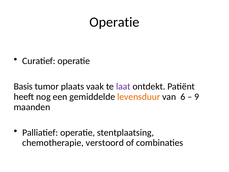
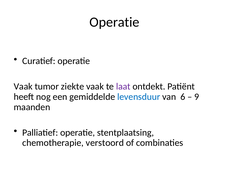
Basis: Basis -> Vaak (23, 86)
plaats: plaats -> ziekte (73, 86)
levensduur colour: orange -> blue (139, 97)
